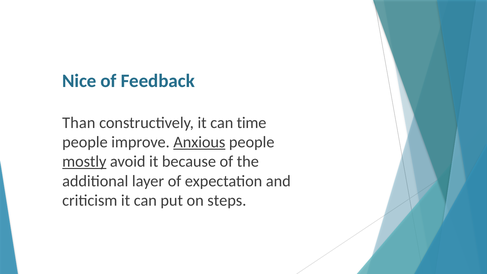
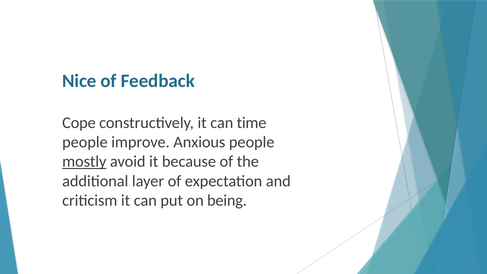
Than: Than -> Cope (79, 123)
Anxious underline: present -> none (199, 142)
steps: steps -> being (227, 201)
